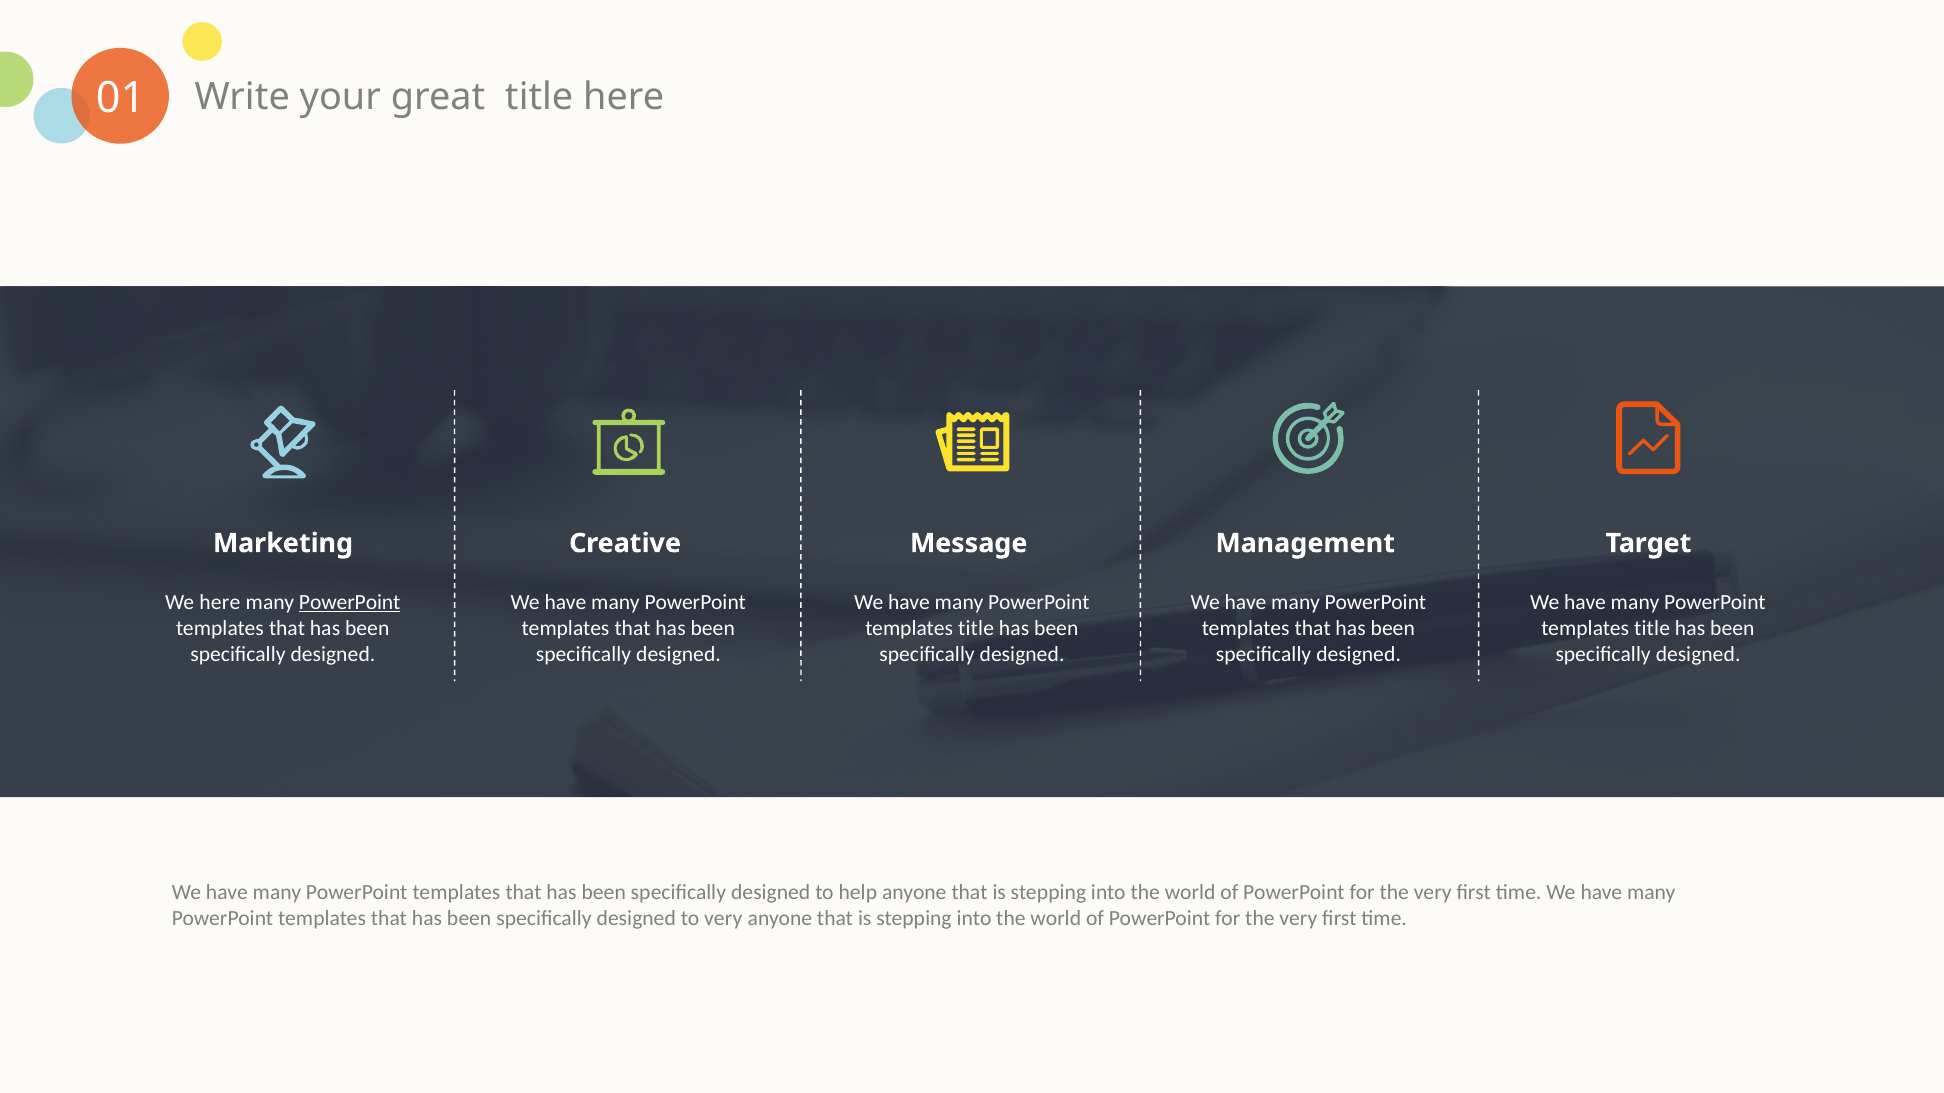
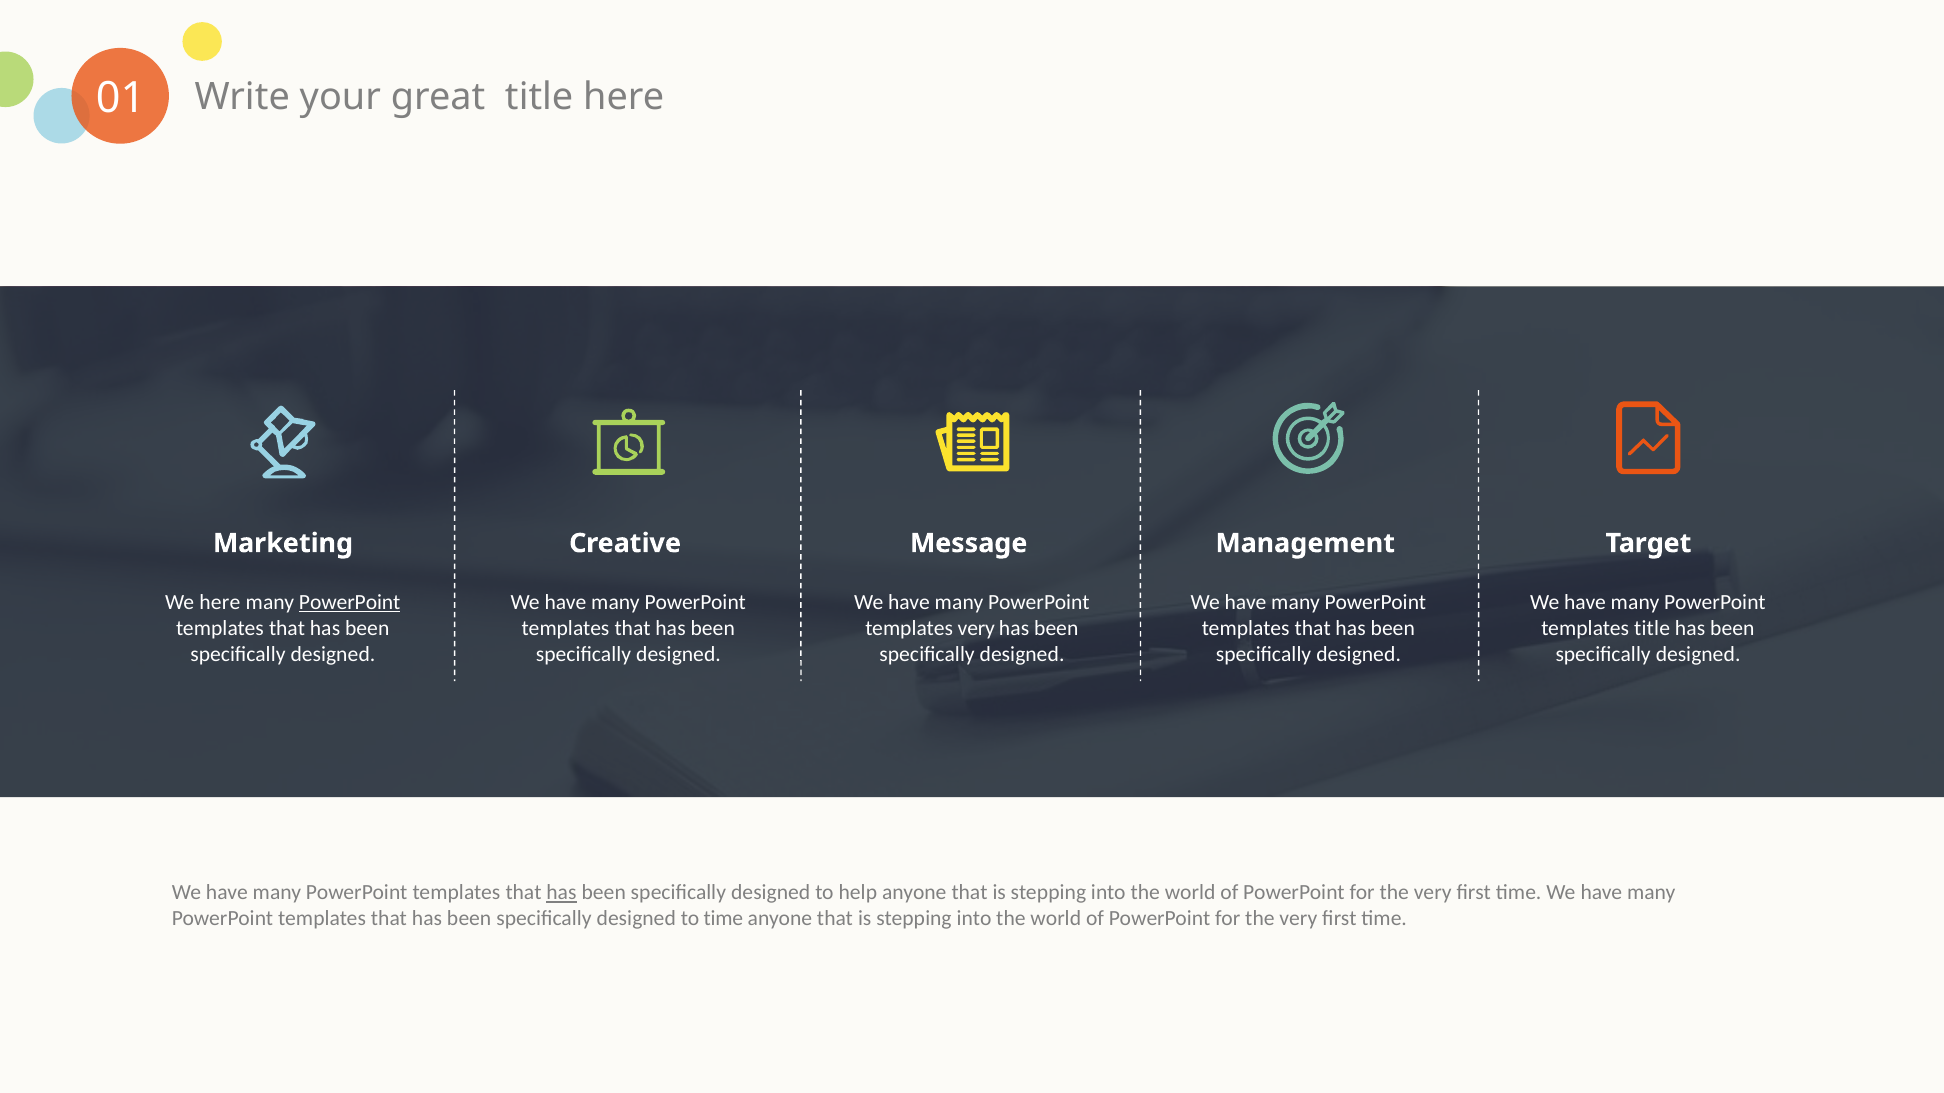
title: title -> very (976, 628)
has underline: none -> present (561, 893)
to very: very -> time (723, 919)
